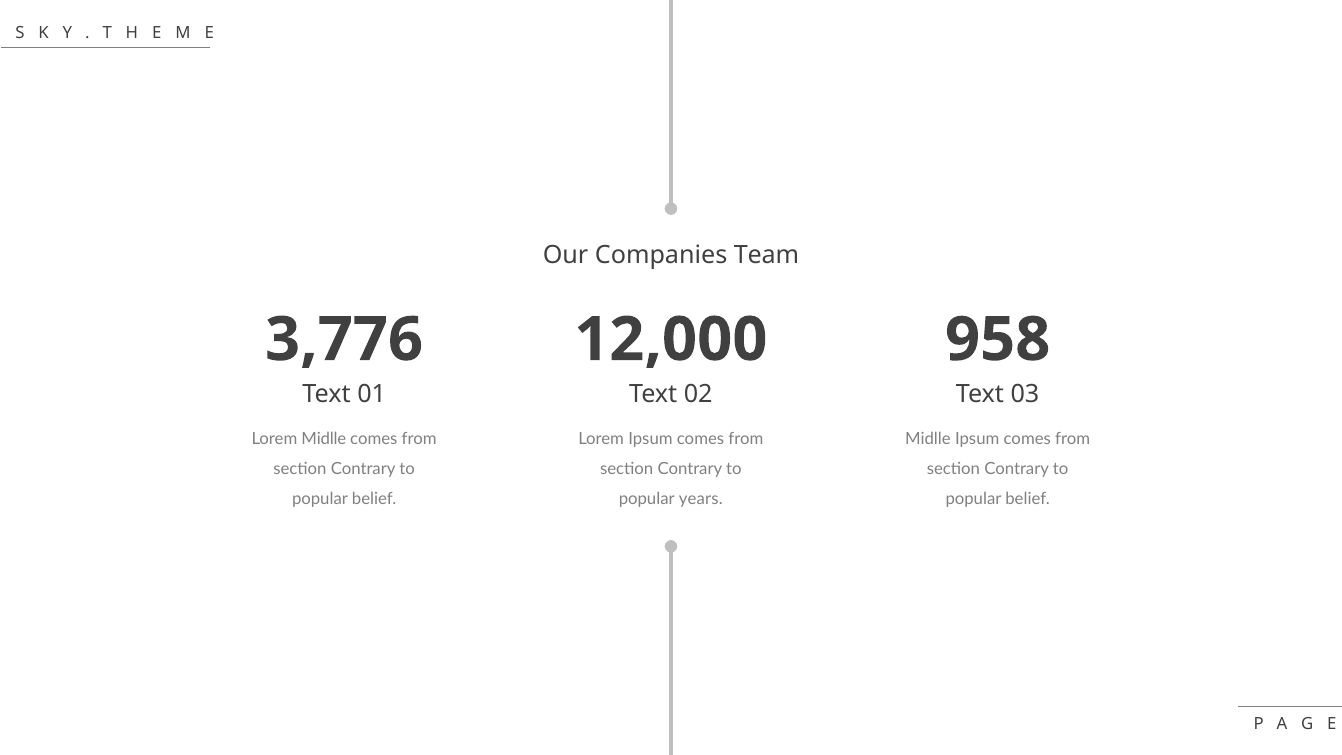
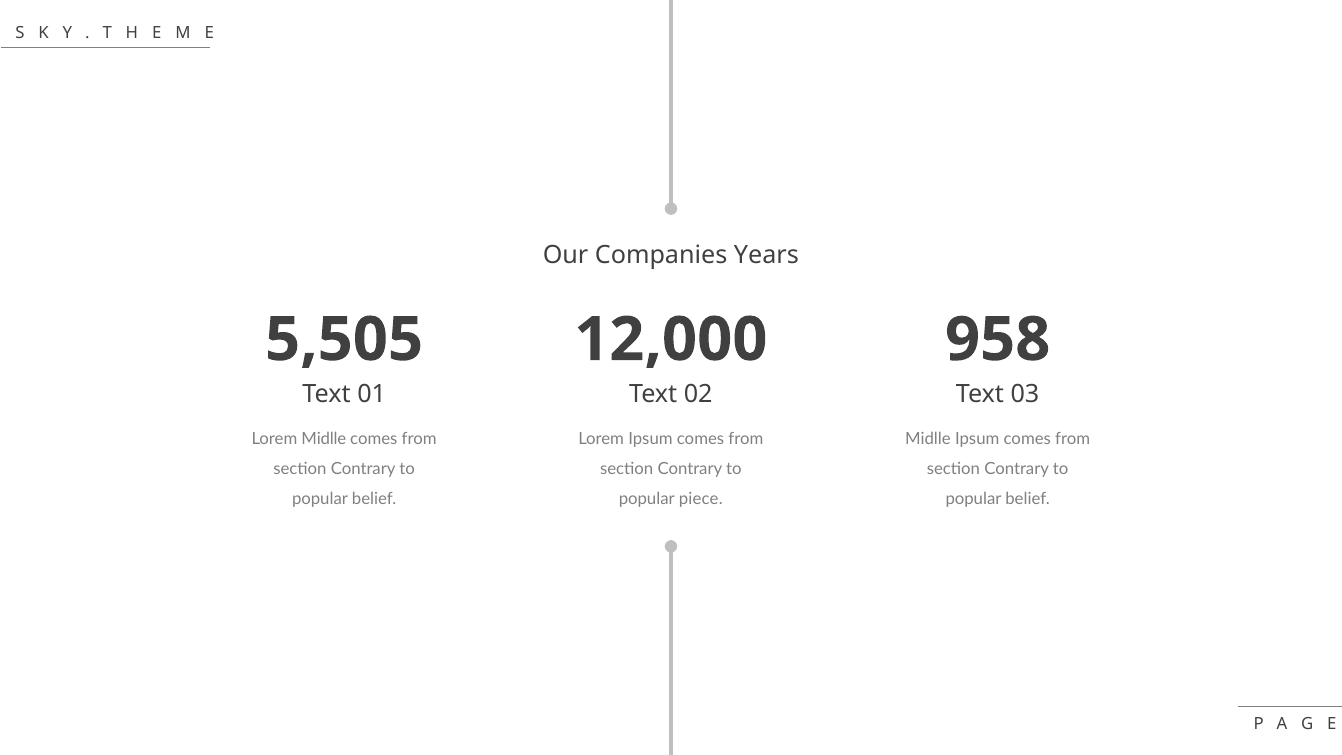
Team: Team -> Years (766, 256)
3,776: 3,776 -> 5,505 (344, 340)
years: years -> piece (701, 499)
